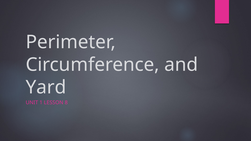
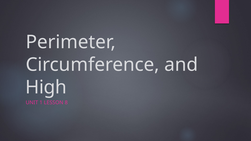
Yard: Yard -> High (46, 87)
